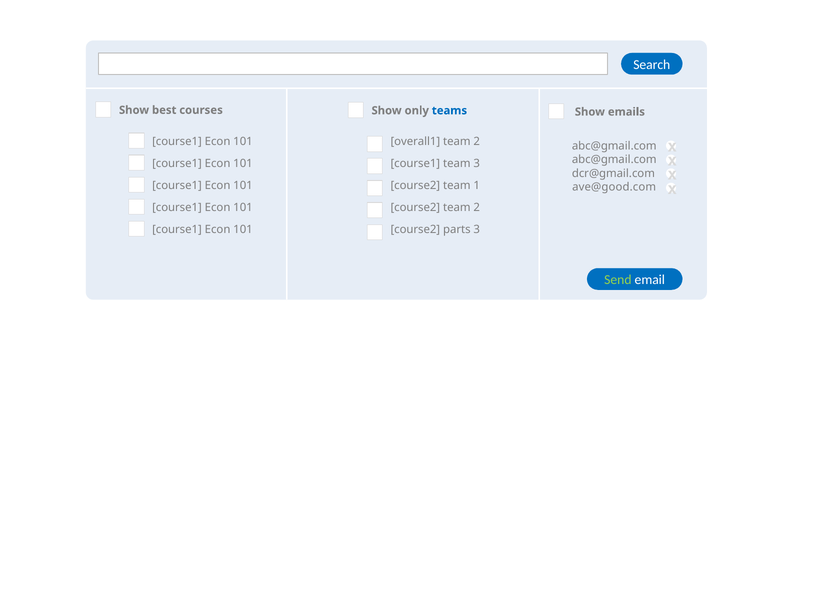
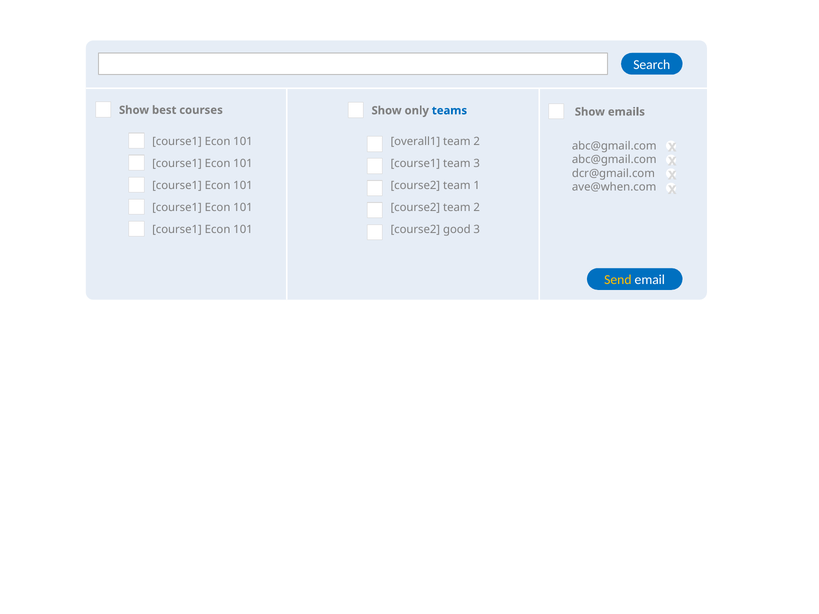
ave@good.com: ave@good.com -> ave@when.com (614, 187)
parts: parts -> good (457, 229)
Send colour: light green -> yellow (618, 280)
